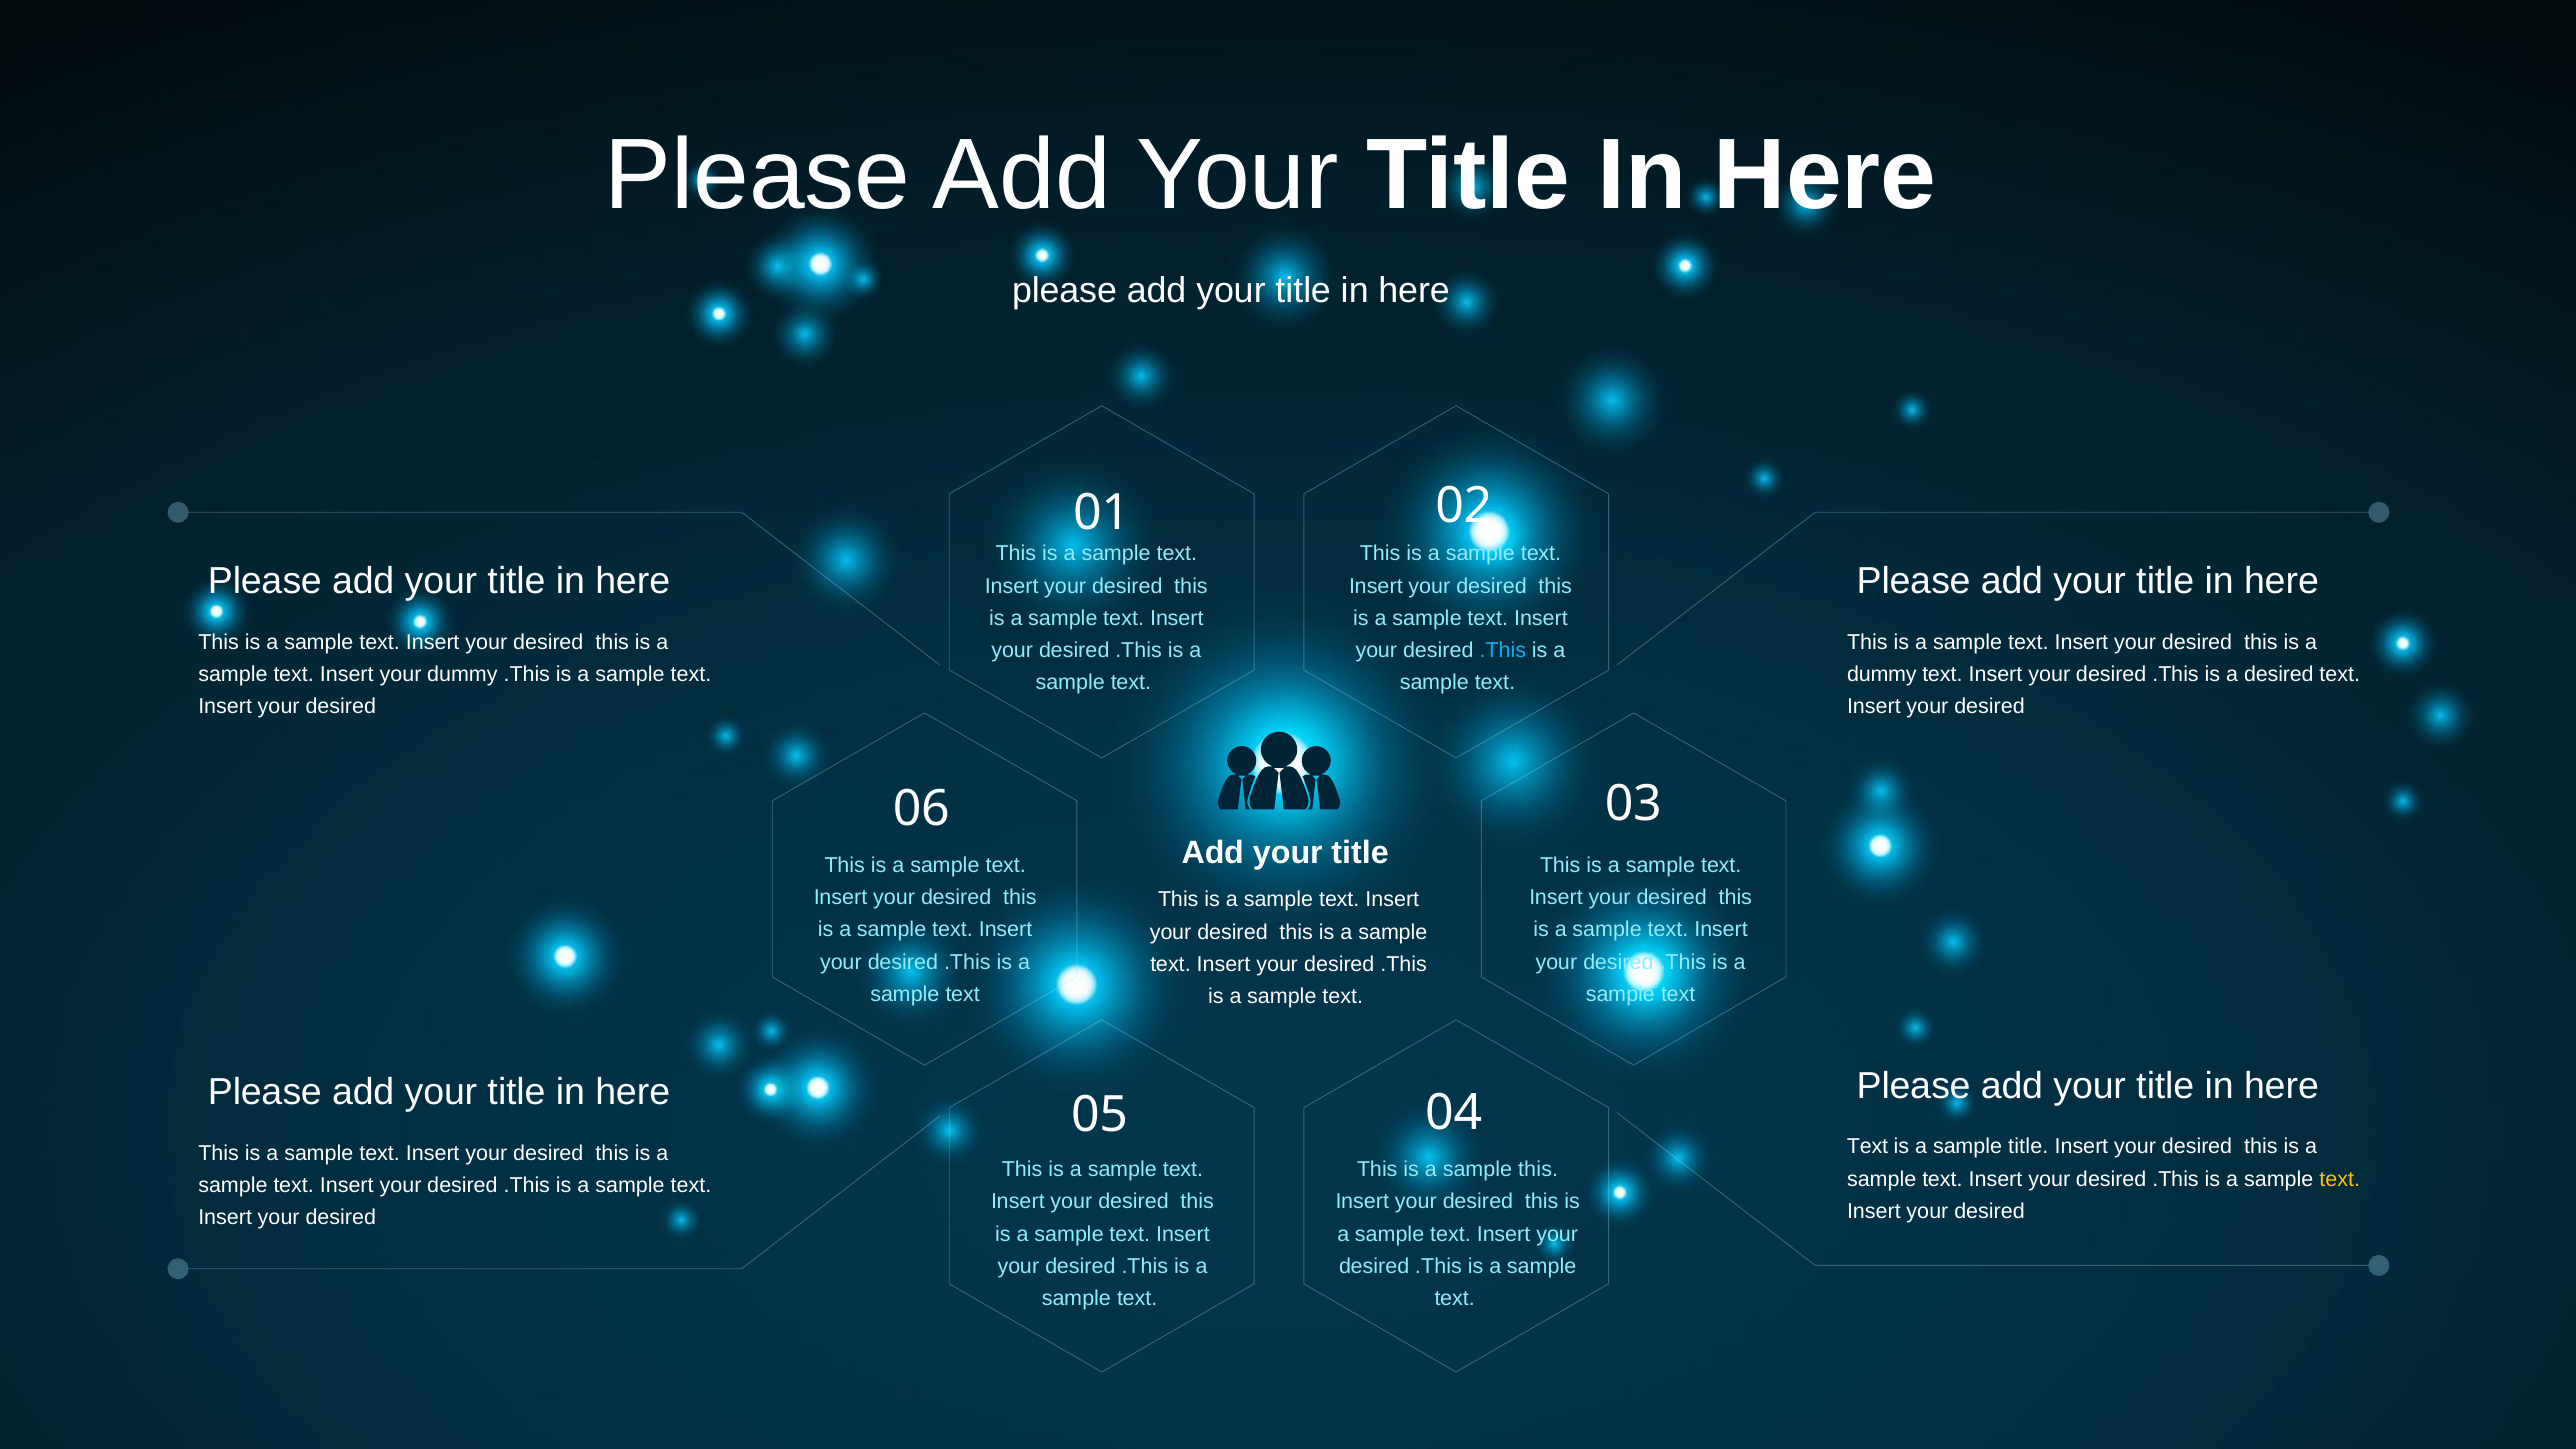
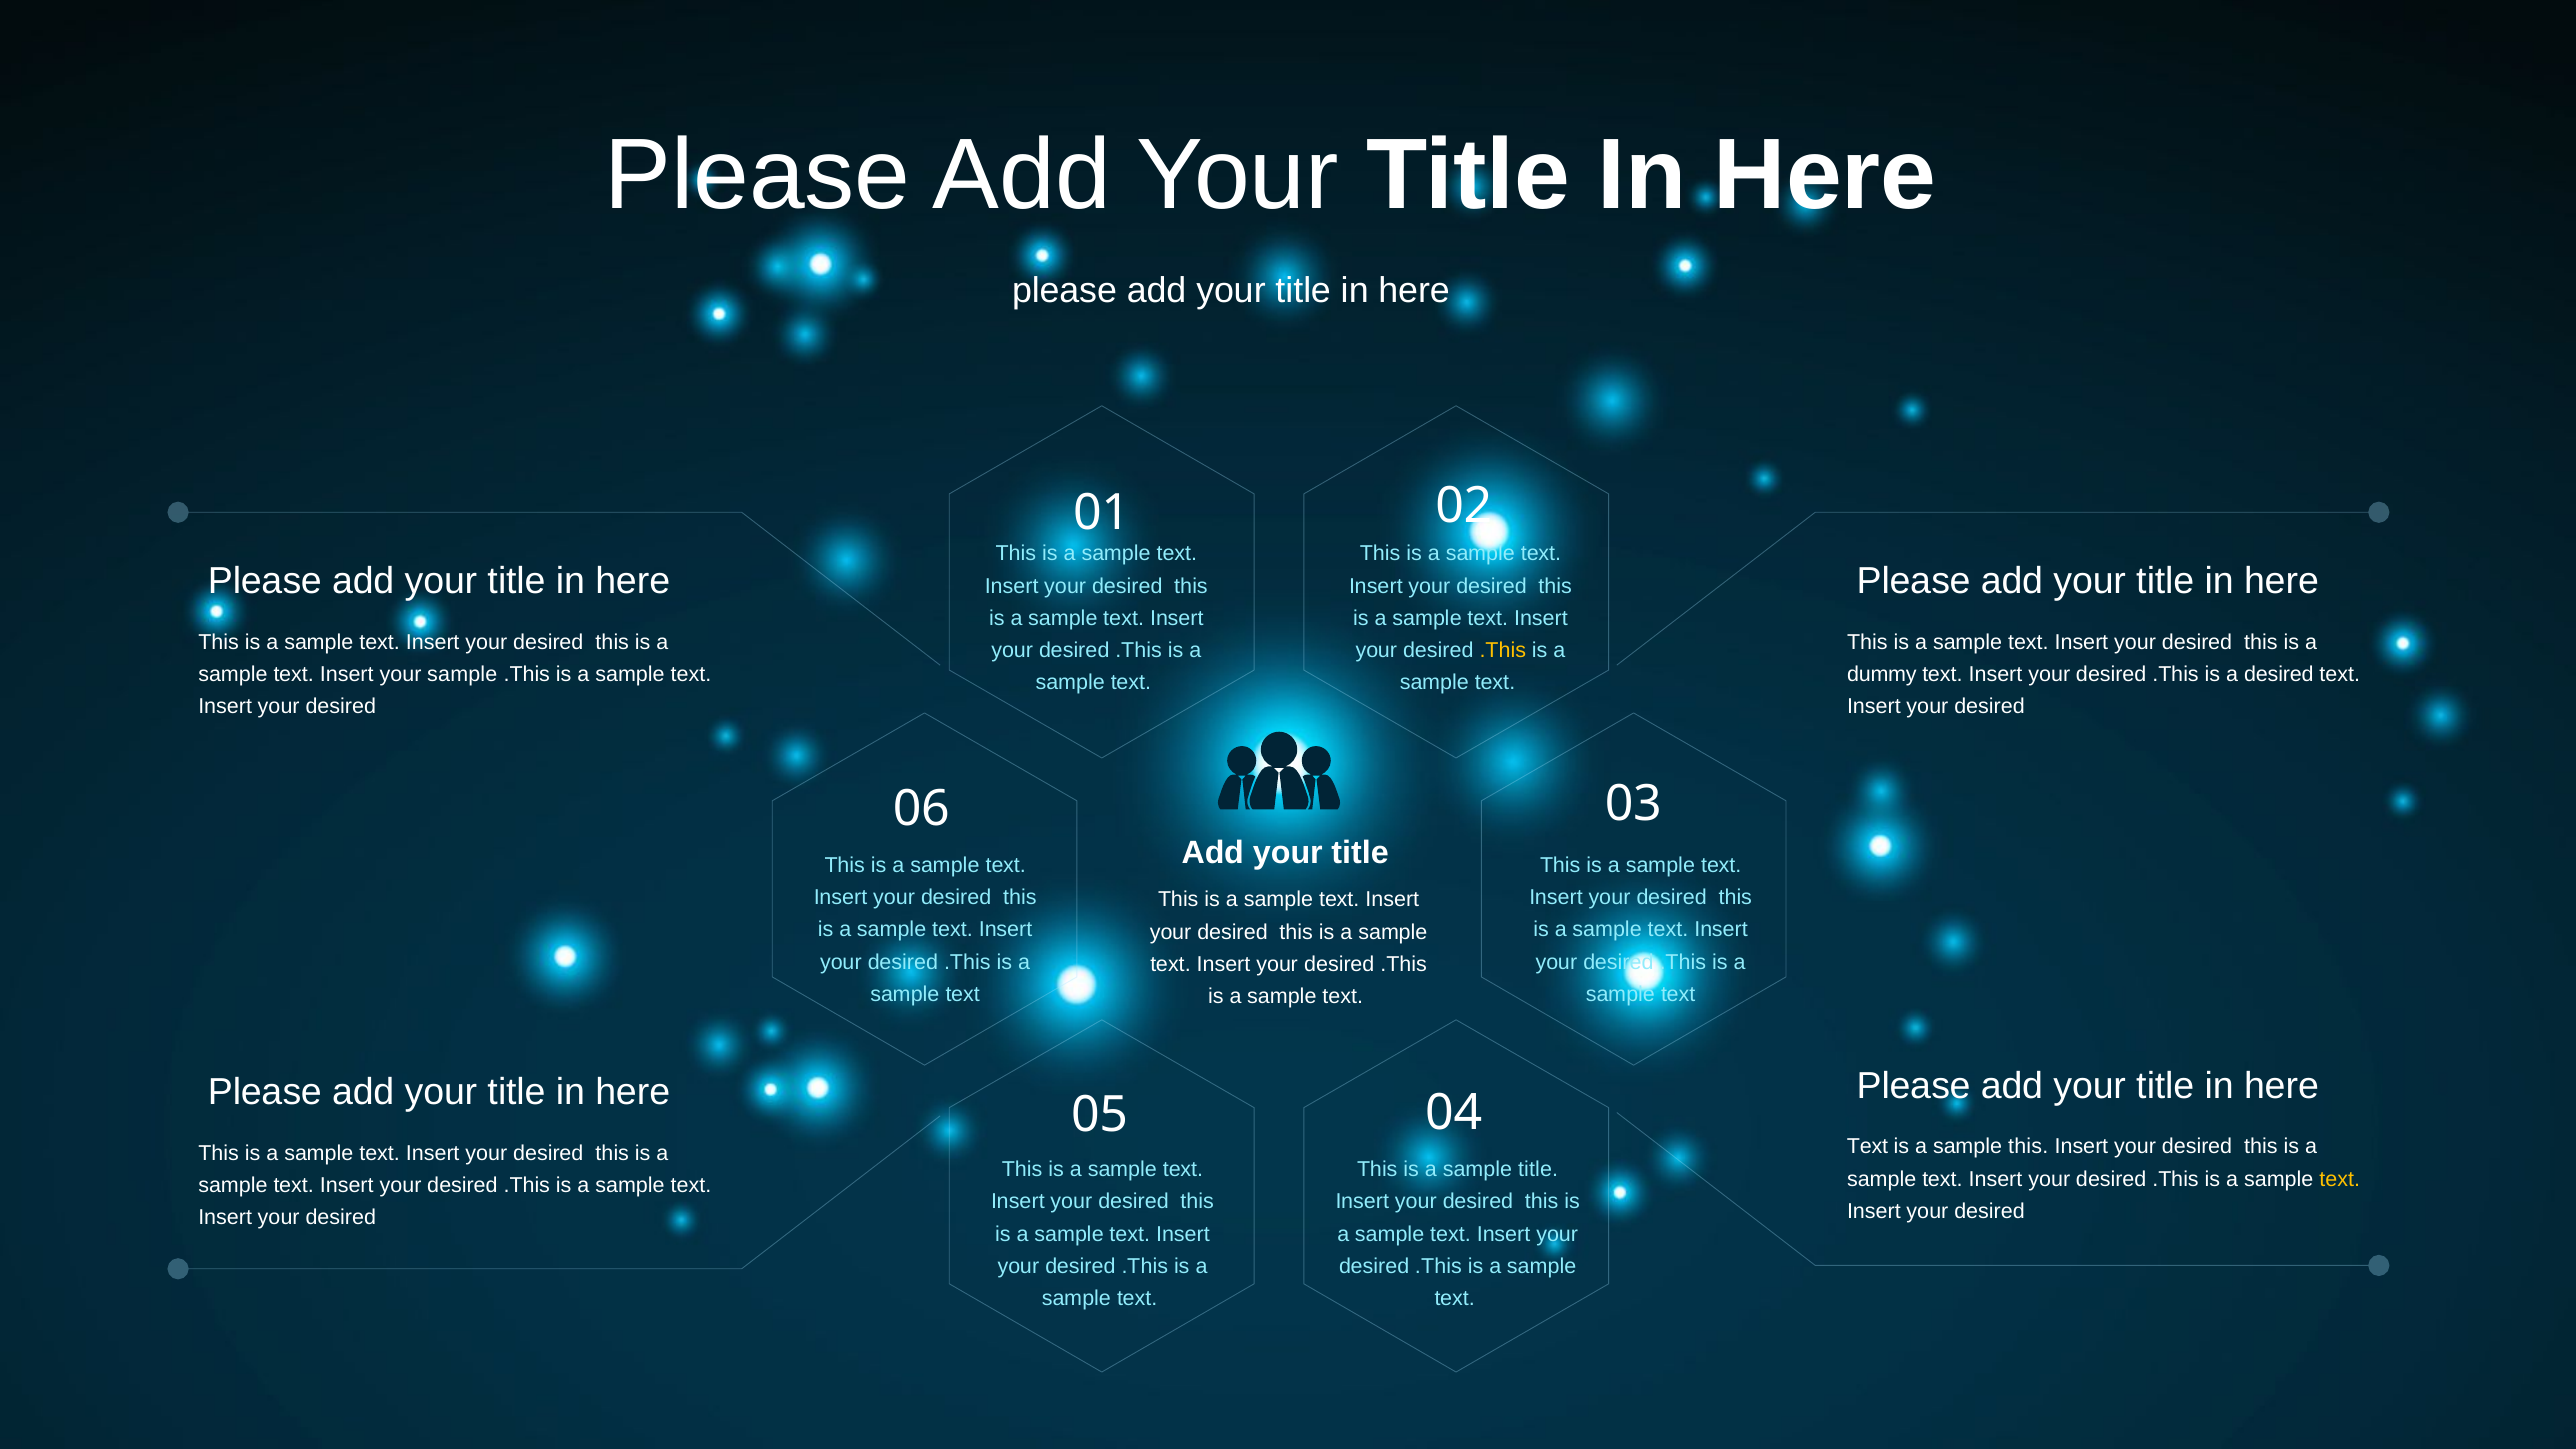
.This colour: light blue -> yellow (1503, 651)
your dummy: dummy -> sample (462, 675)
sample title: title -> this (2028, 1147)
sample this: this -> title (1538, 1169)
